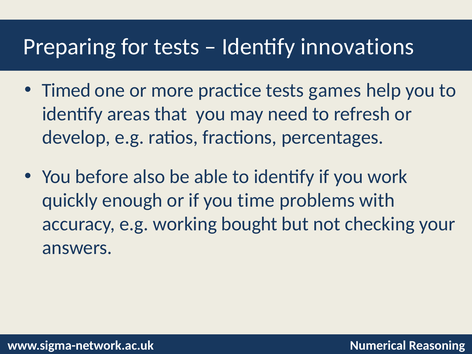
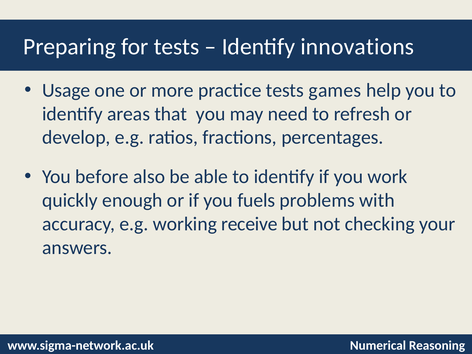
Timed: Timed -> Usage (66, 90)
time: time -> fuels (256, 200)
bought: bought -> receive (249, 224)
